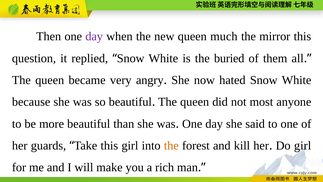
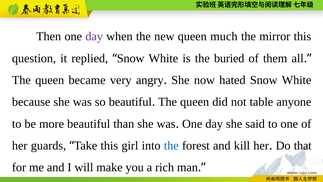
most: most -> table (261, 102)
the colour: orange -> blue (171, 145)
Do girl: girl -> that (303, 145)
